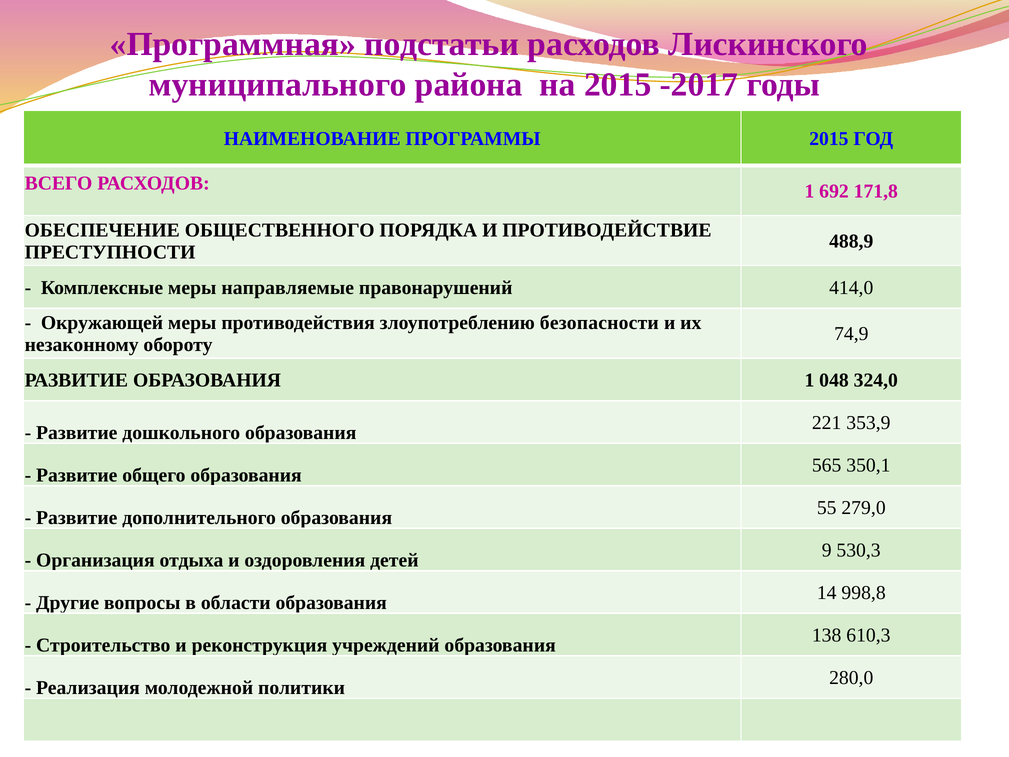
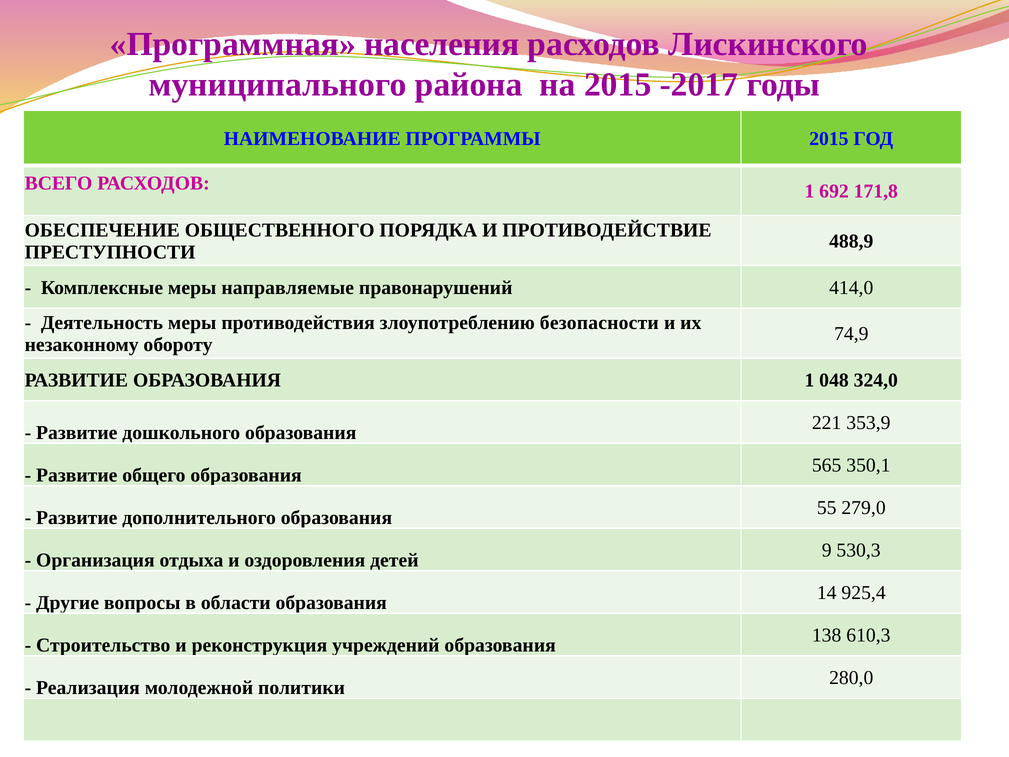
подстатьи: подстатьи -> населения (442, 44)
Окружающей: Окружающей -> Деятельность (102, 323)
998,8: 998,8 -> 925,4 (864, 593)
